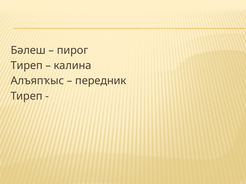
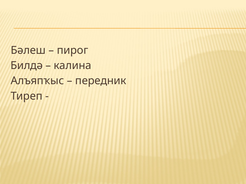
Тиреп: Тиреп -> Билдә (27, 66)
